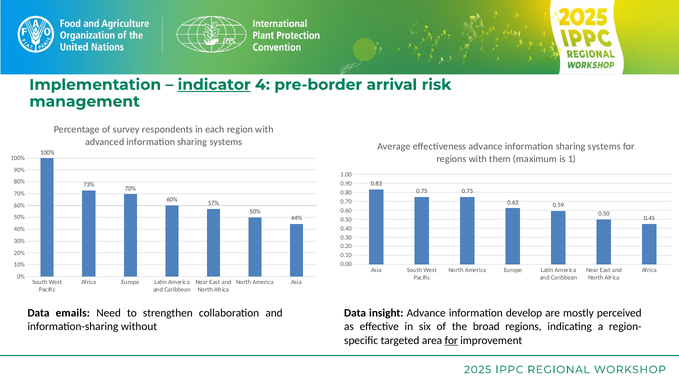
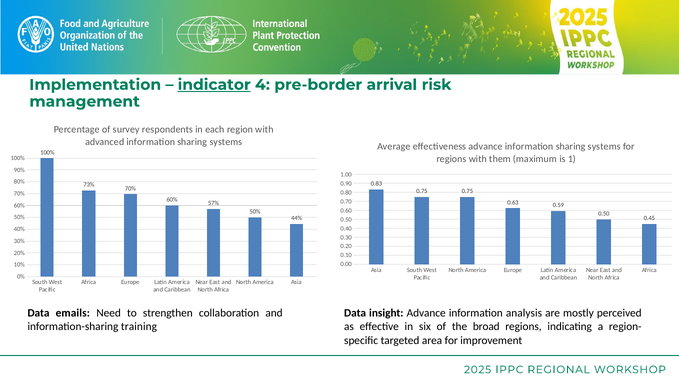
develop: develop -> analysis (524, 313)
without: without -> training (139, 327)
for underline: present -> none (451, 340)
